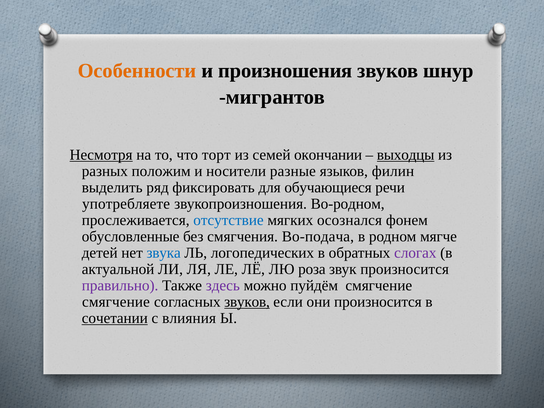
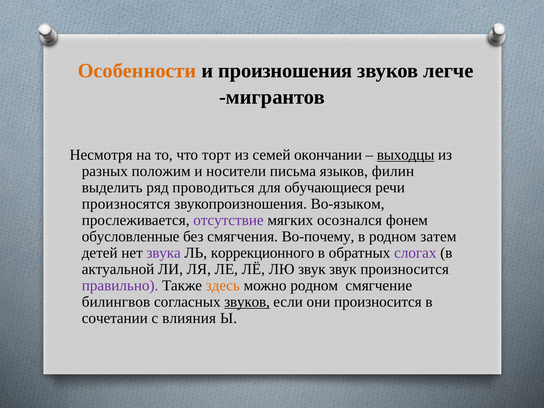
шнур: шнур -> легче (448, 71)
Несмотря underline: present -> none (101, 155)
разные: разные -> письма (293, 171)
фиксировать: фиксировать -> проводиться (213, 188)
употребляете: употребляете -> произносятся (126, 204)
Во-родном: Во-родном -> Во-языком (348, 204)
отсутствие colour: blue -> purple (228, 220)
Во-подача: Во-подача -> Во-почему (318, 237)
мягче: мягче -> затем (438, 237)
звука colour: blue -> purple (164, 253)
логопедических: логопедических -> коррекционного (263, 253)
ЛЮ роза: роза -> звук (312, 269)
здесь colour: purple -> orange (223, 285)
можно пуйдём: пуйдём -> родном (314, 285)
смягчение: смягчение -> билингвов (116, 302)
сочетании underline: present -> none (115, 318)
